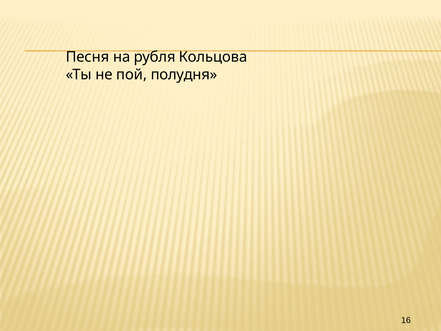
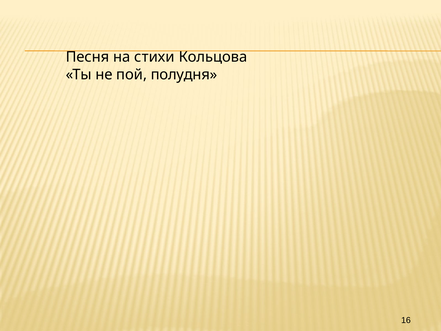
рубля: рубля -> стихи (155, 57)
